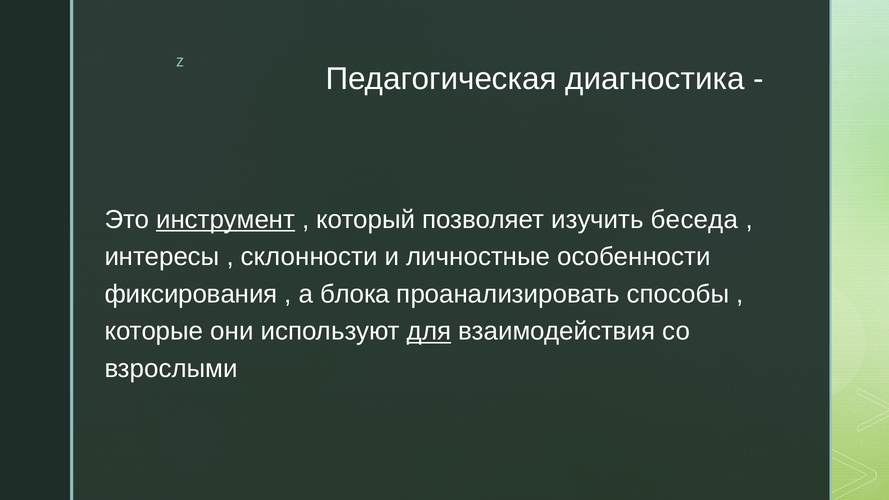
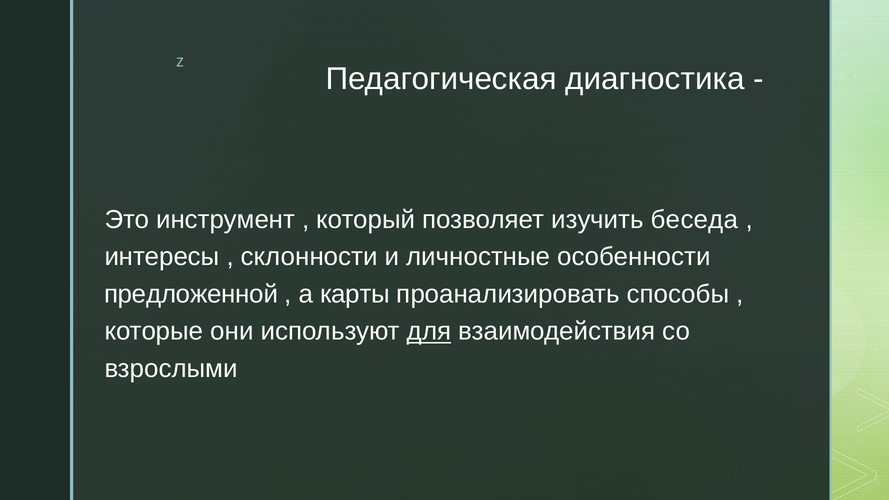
инструмент underline: present -> none (226, 220)
фиксирования: фиксирования -> предложенной (191, 294)
блока: блока -> карты (355, 294)
